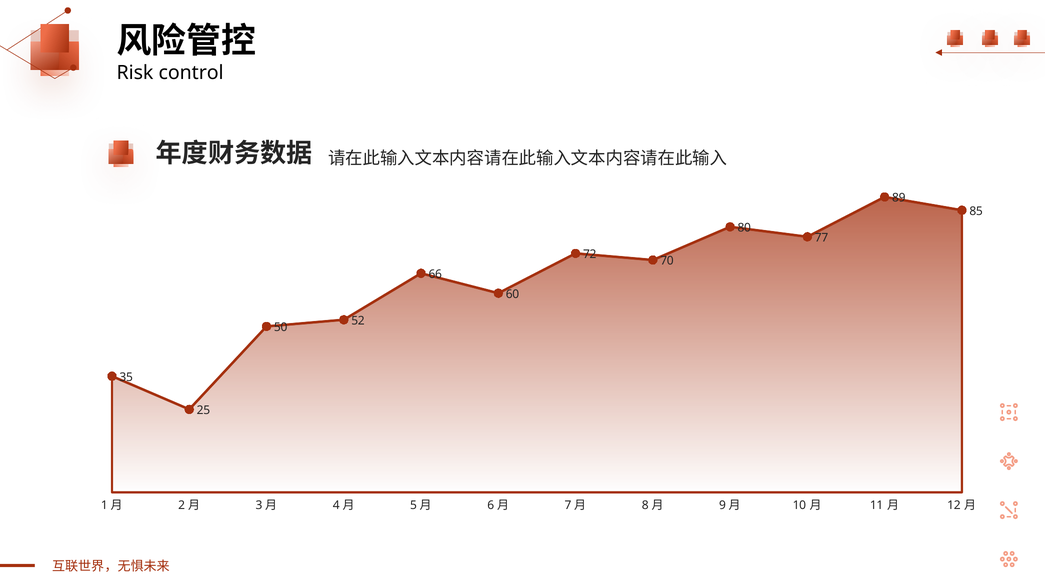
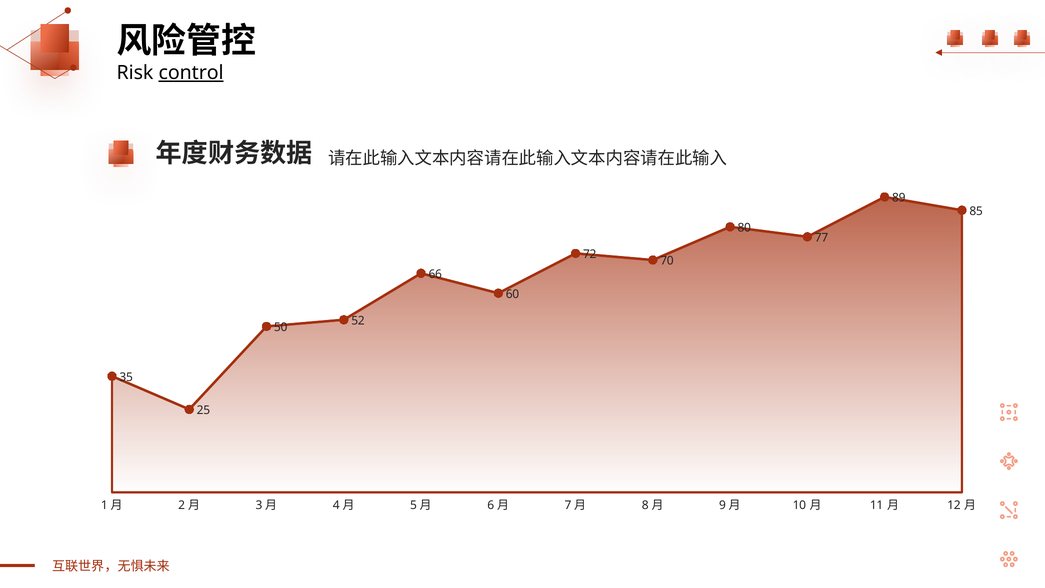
control underline: none -> present (191, 73)
